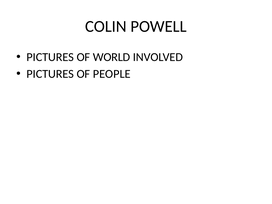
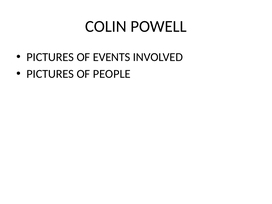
WORLD: WORLD -> EVENTS (112, 57)
